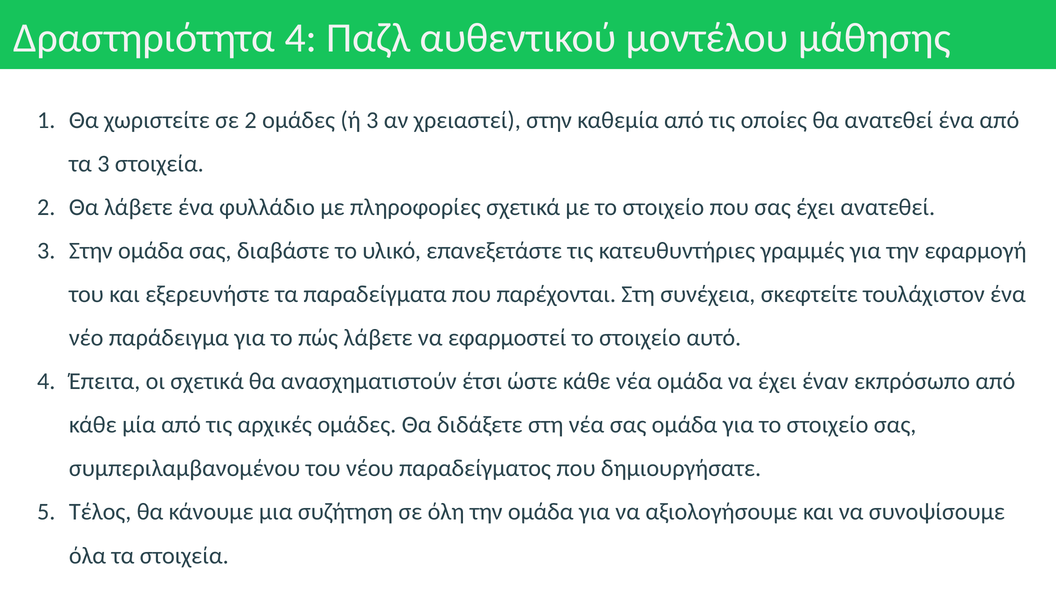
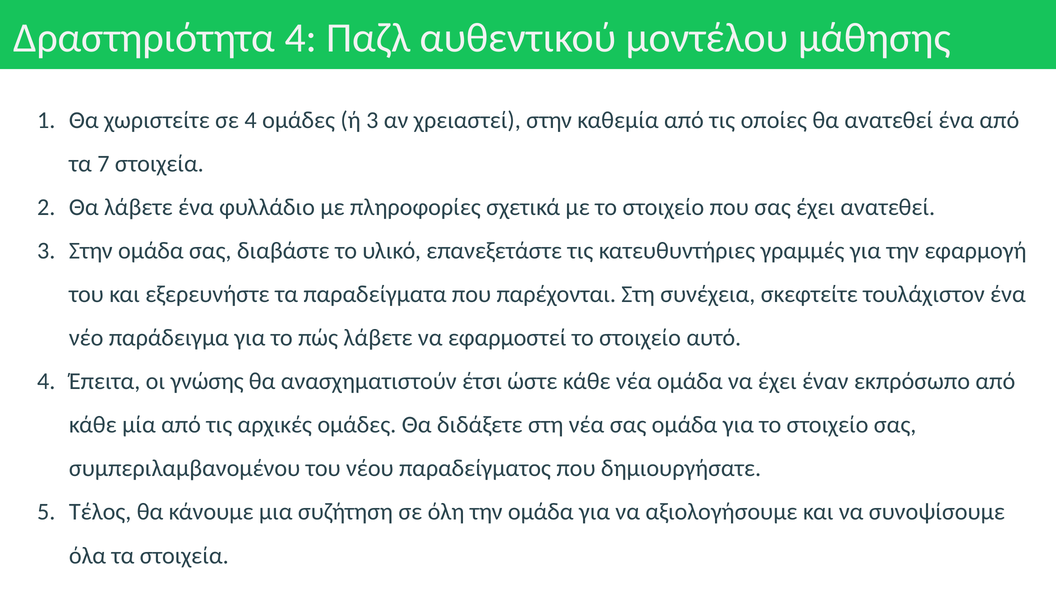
σε 2: 2 -> 4 (251, 120)
τα 3: 3 -> 7 (103, 164)
οι σχετικά: σχετικά -> γνώσης (207, 381)
